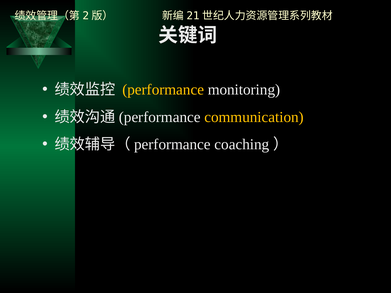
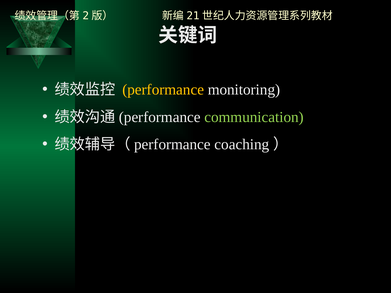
communication colour: yellow -> light green (254, 117)
